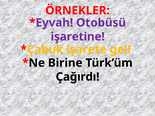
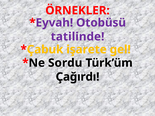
işaretine: işaretine -> tatilinde (78, 37)
Birine: Birine -> Sordu (65, 63)
